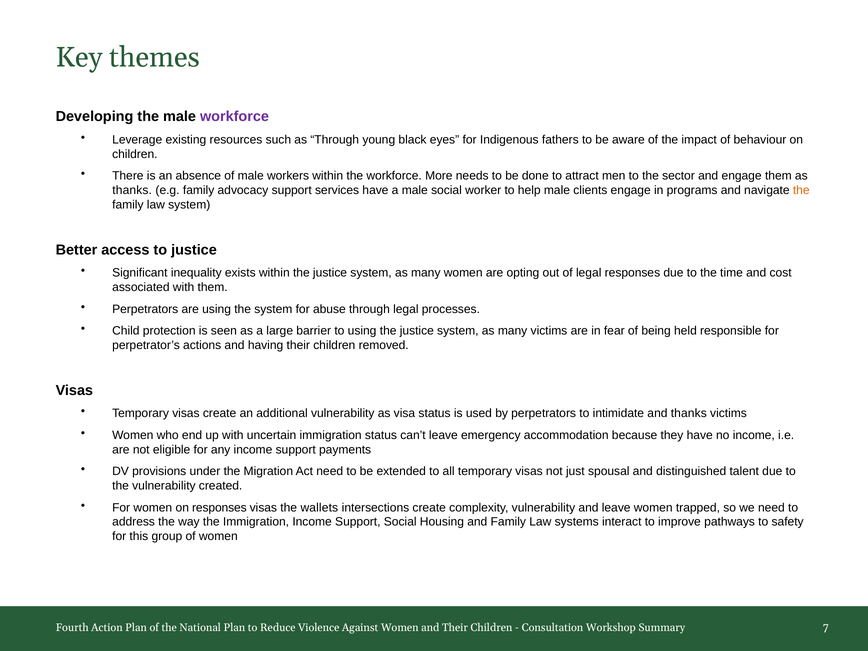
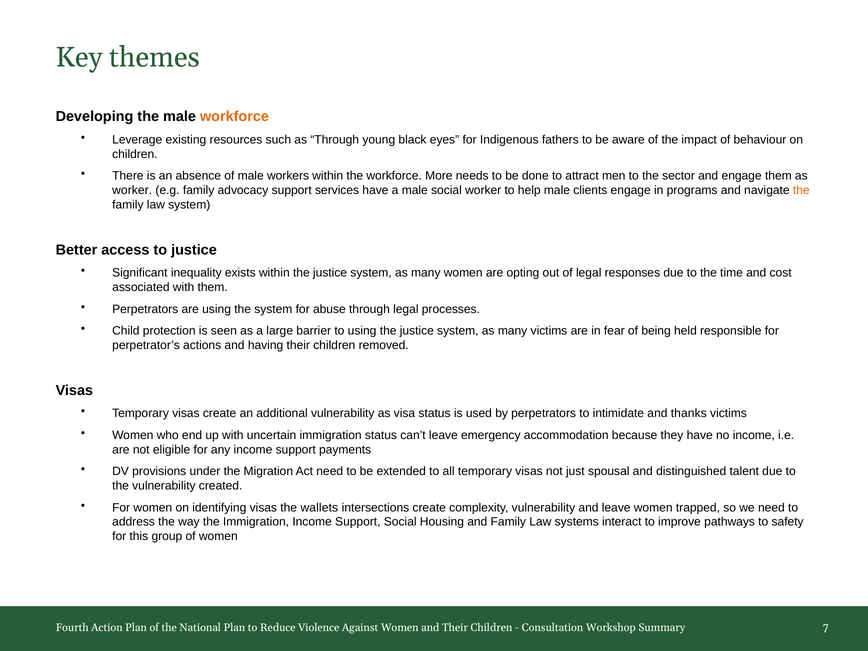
workforce colour: purple -> orange (234, 117)
thanks: thanks -> worker (132, 190)
on responses: responses -> identifying (219, 508)
